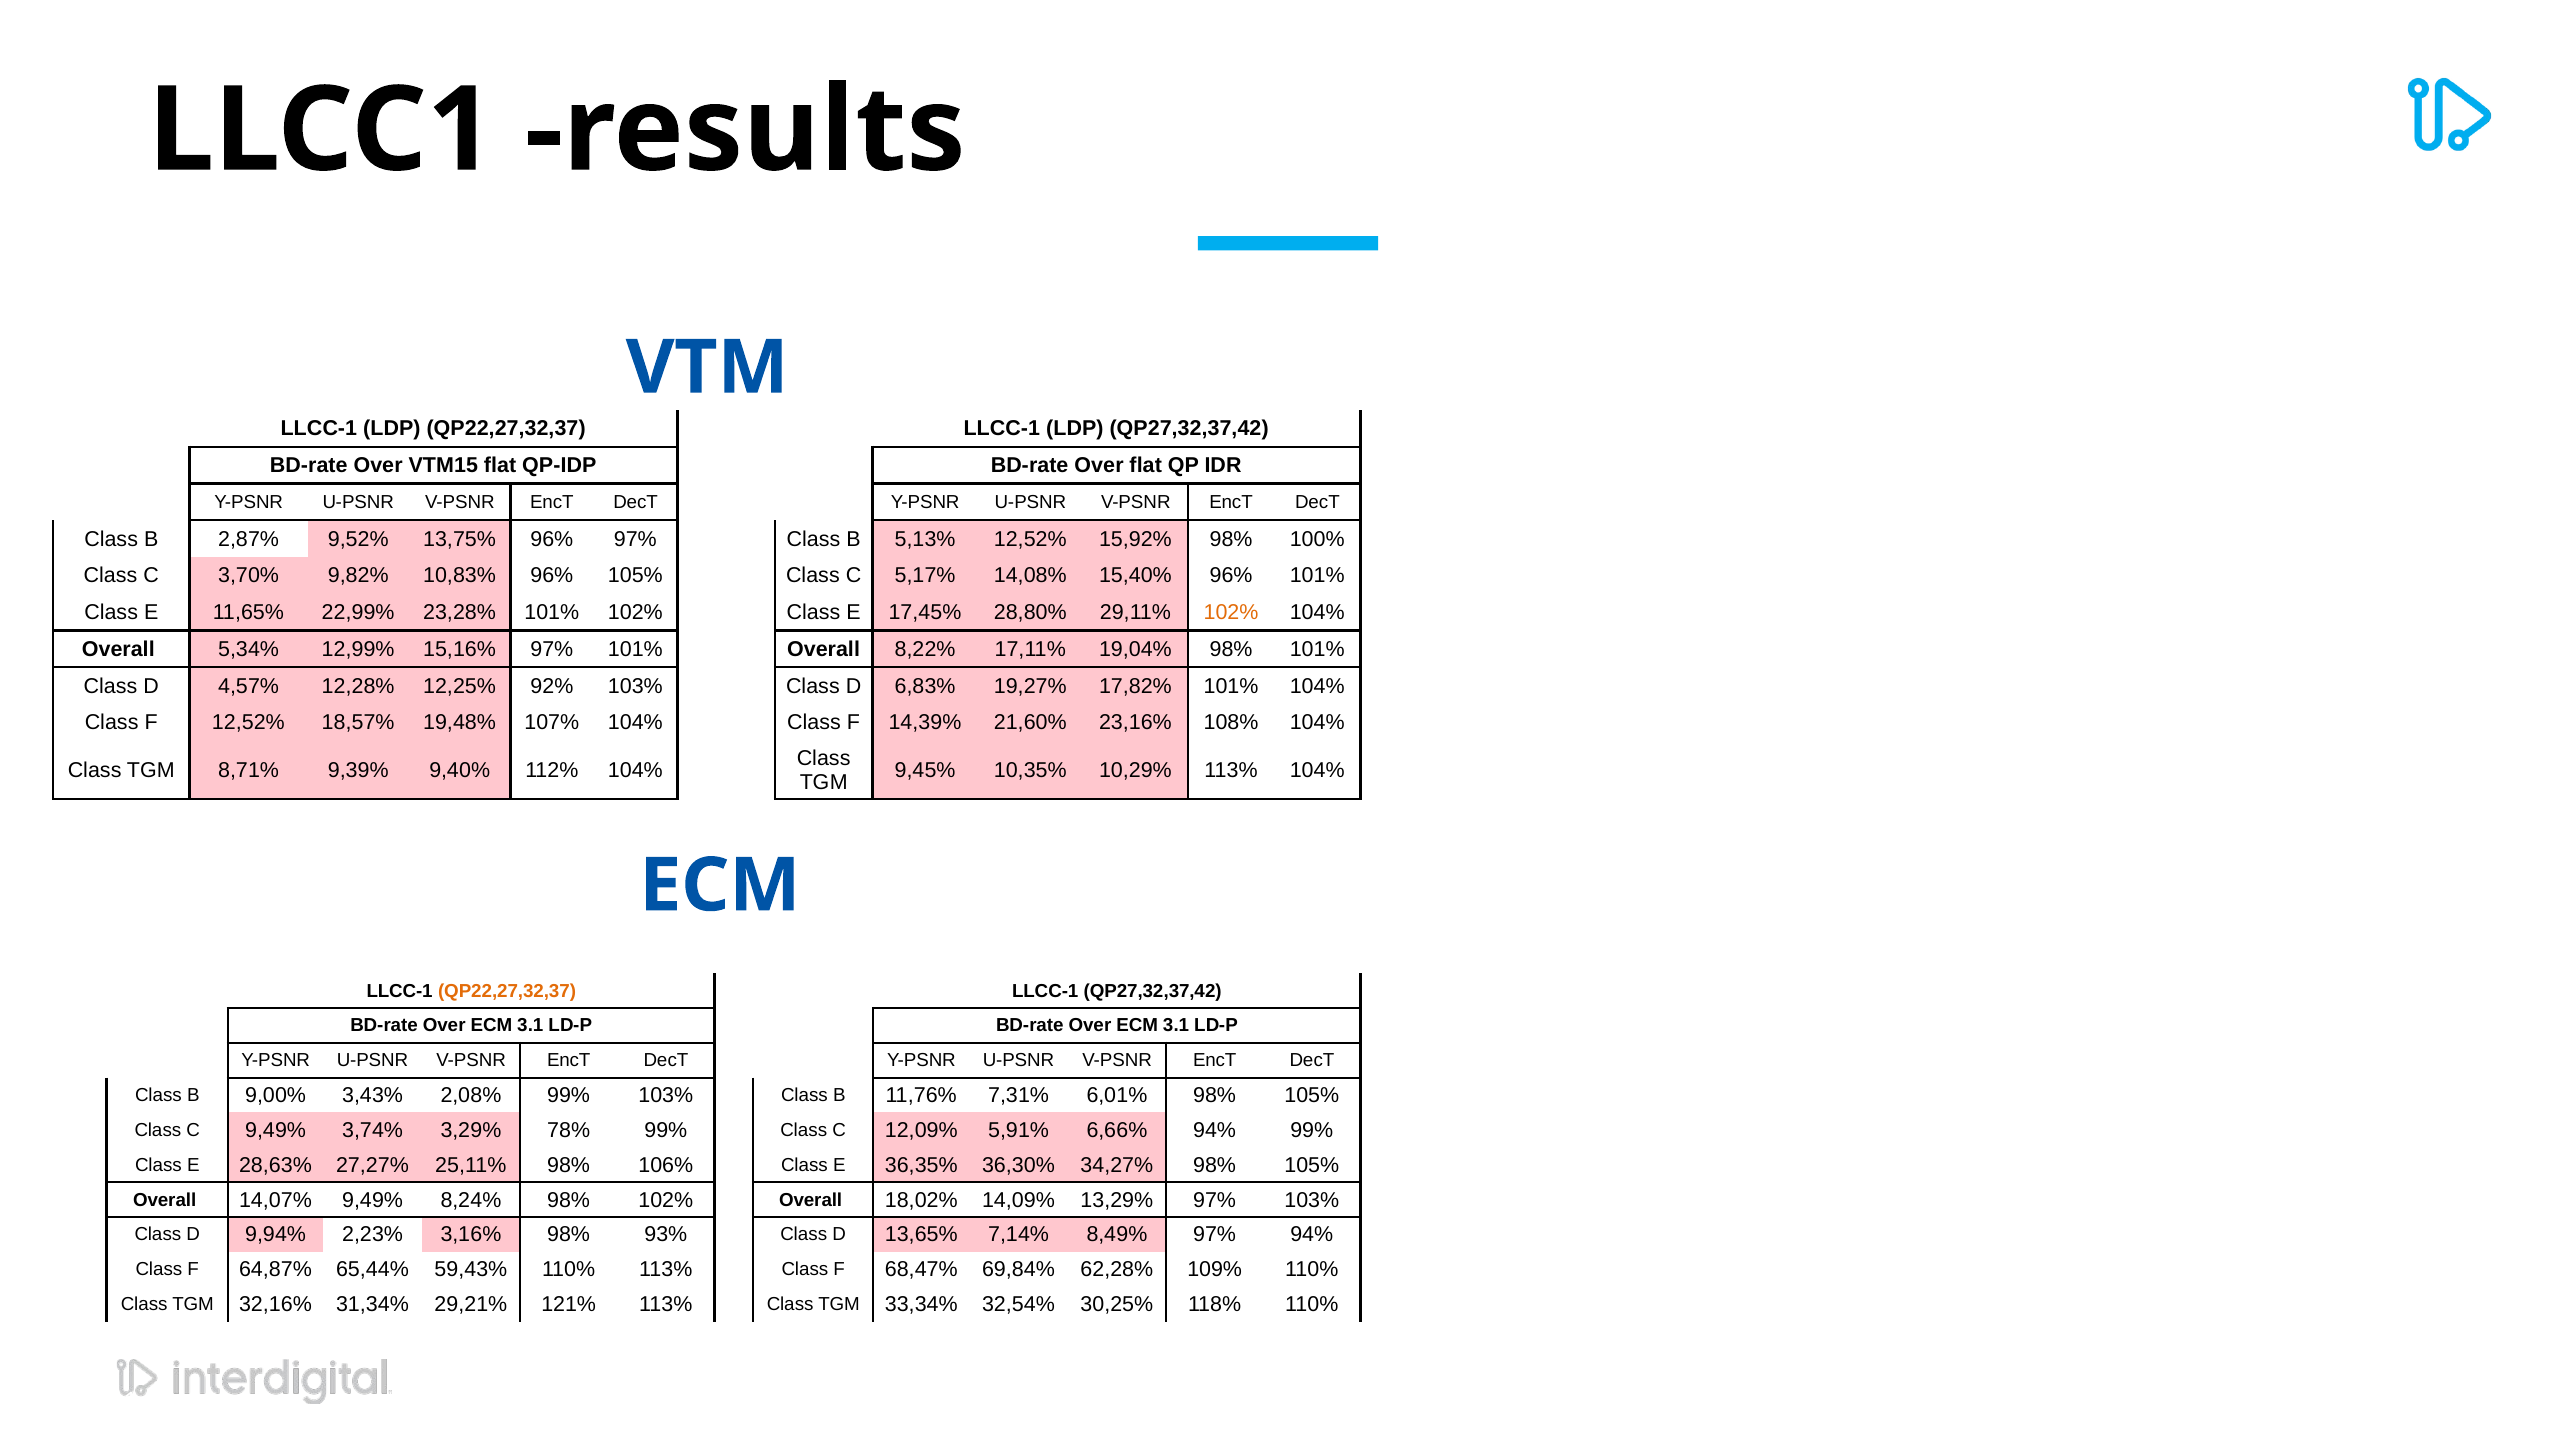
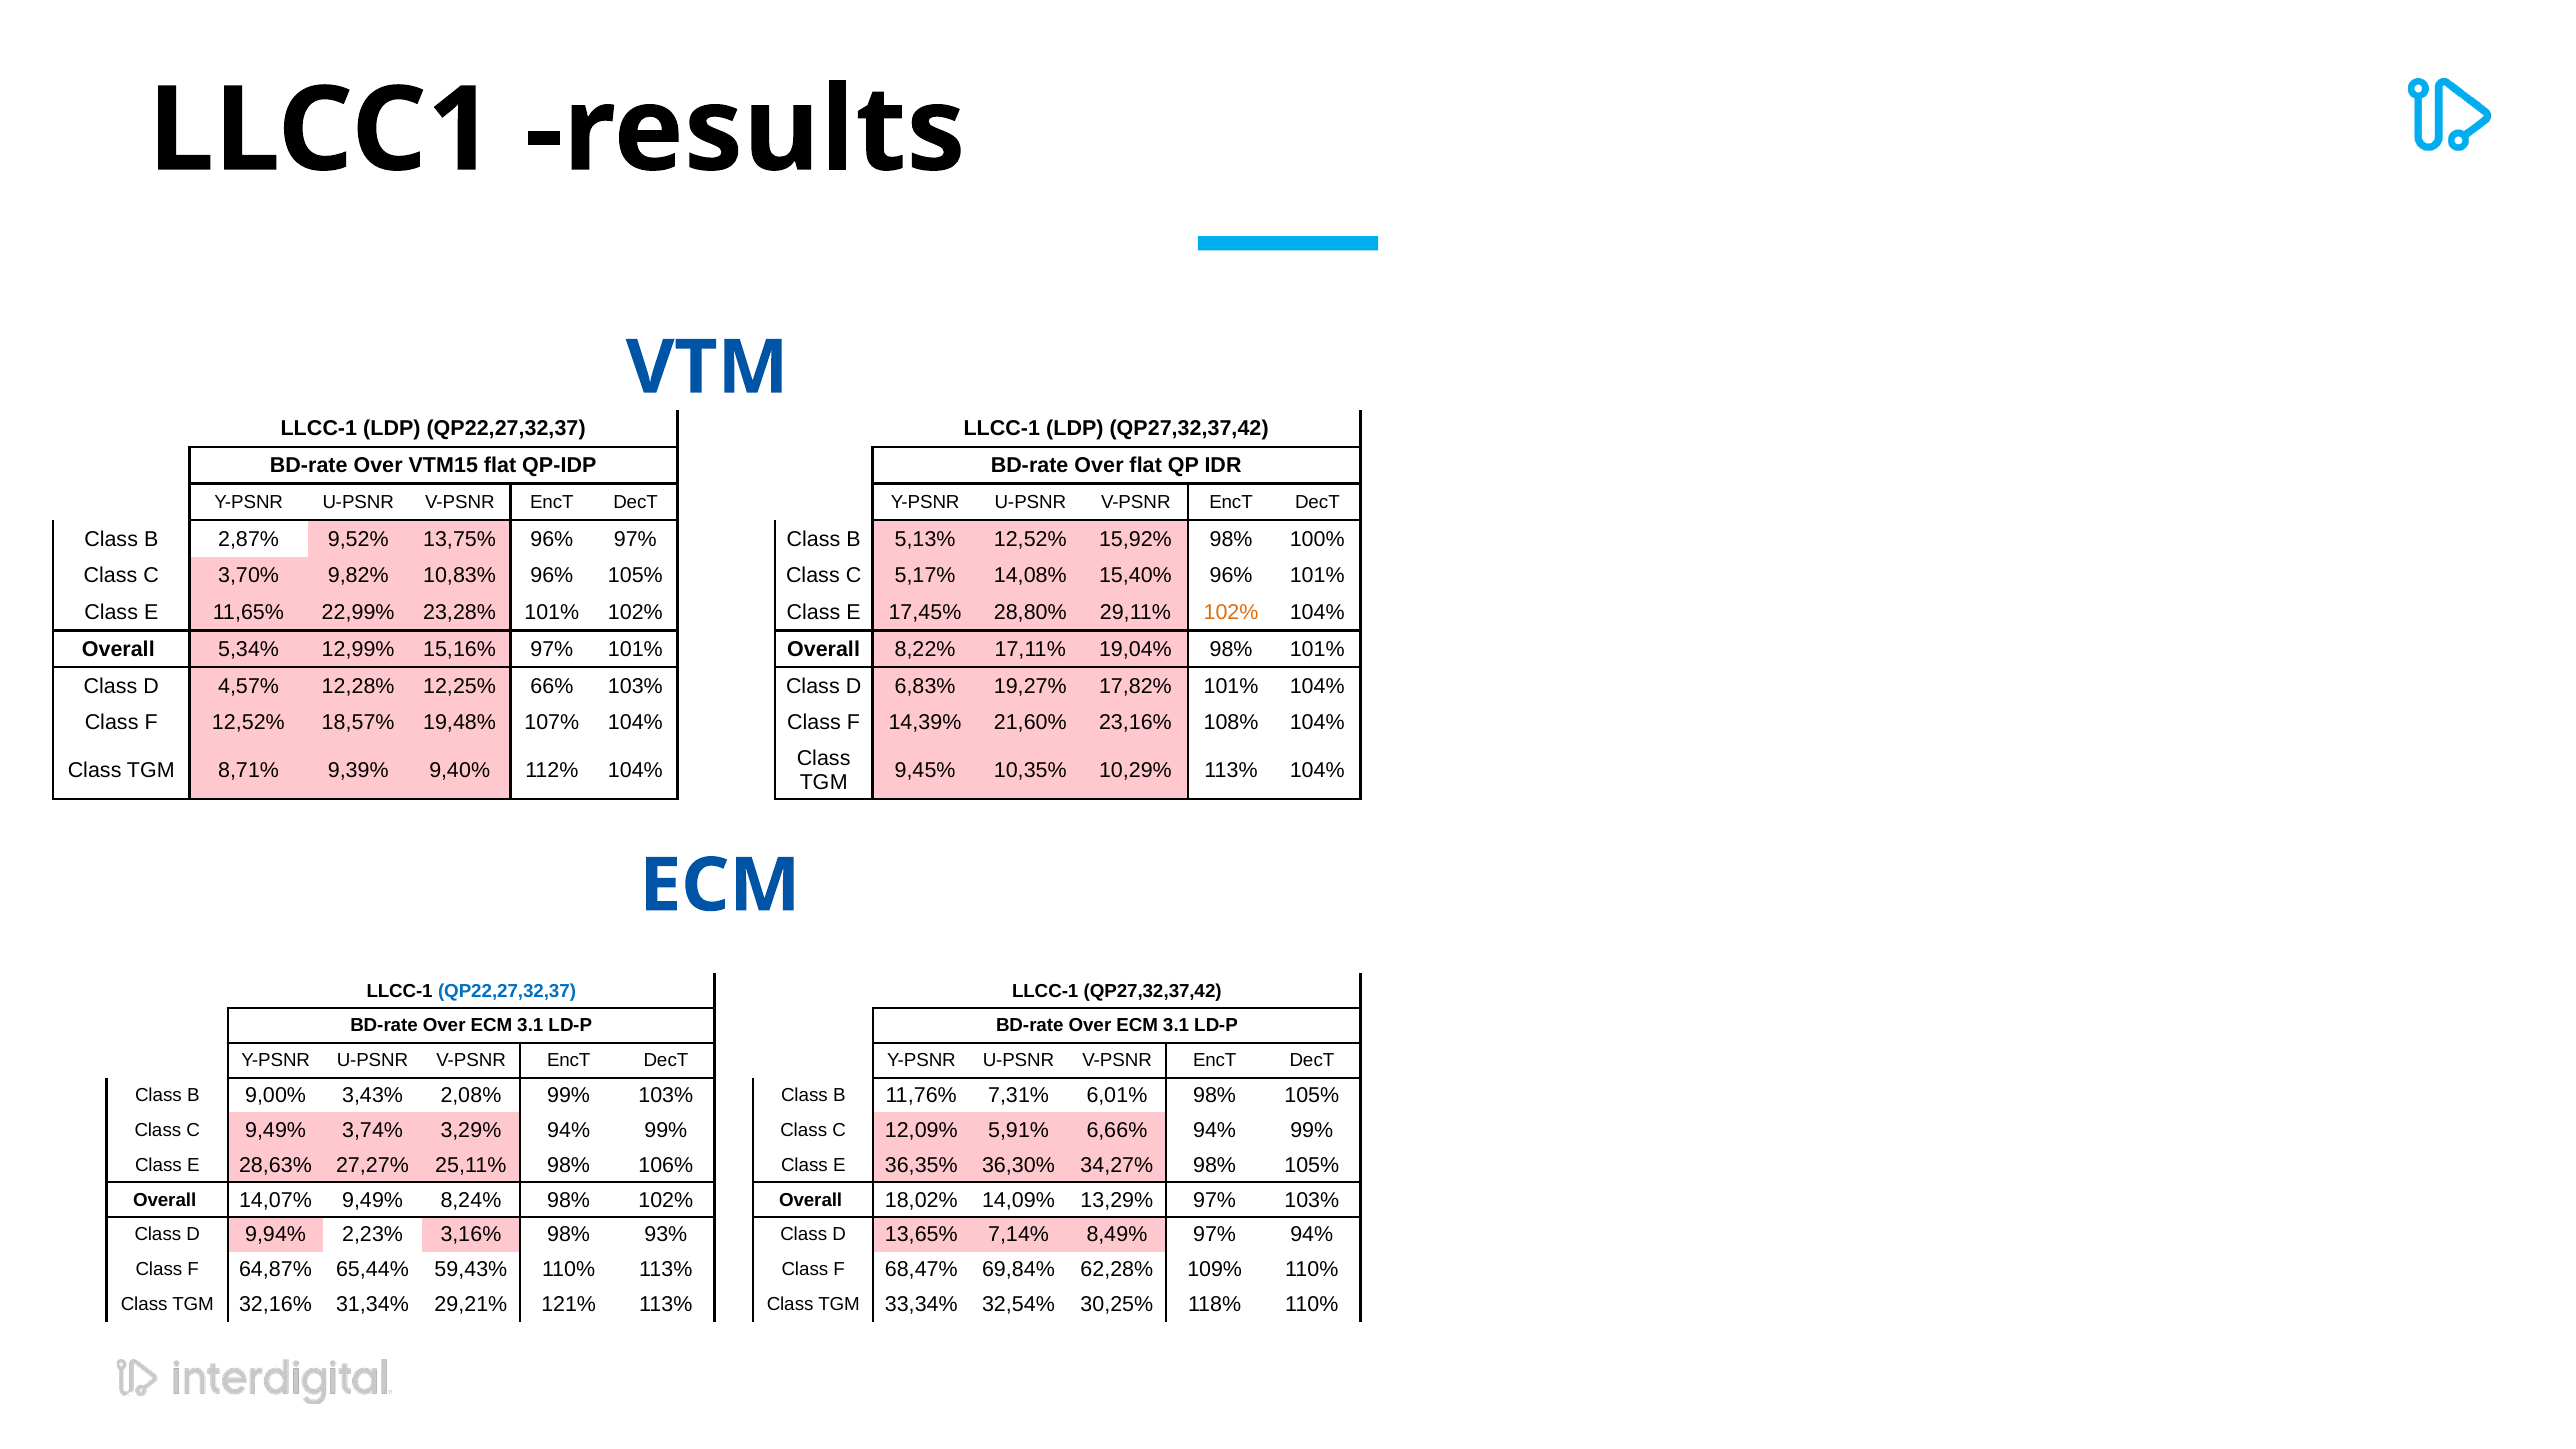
92%: 92% -> 66% (552, 686)
QP22,27,32,37 colour: orange -> blue (507, 991)
3,29% 78%: 78% -> 94% (569, 1130)
